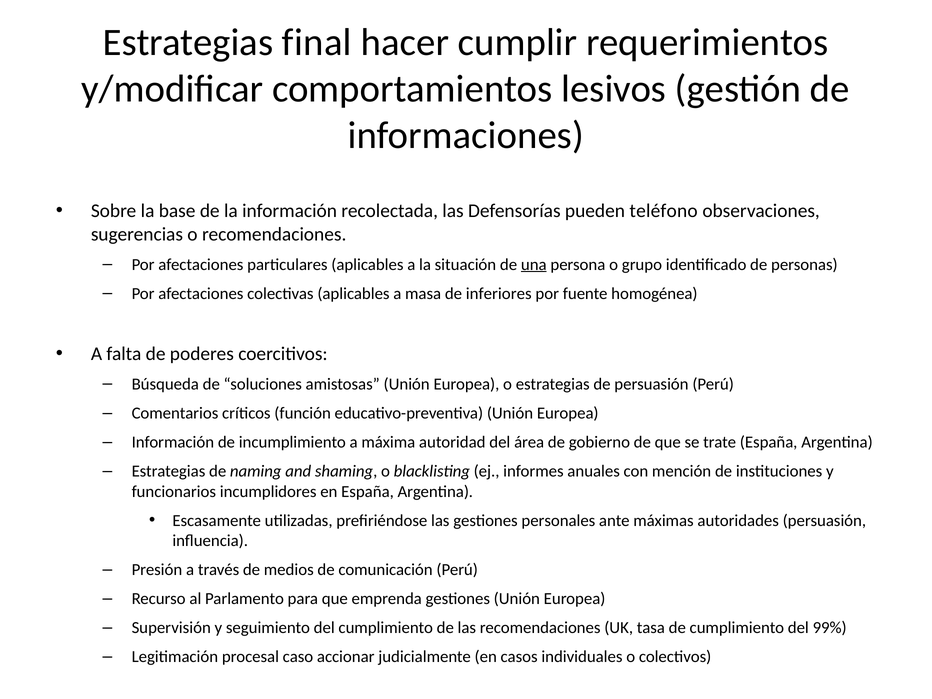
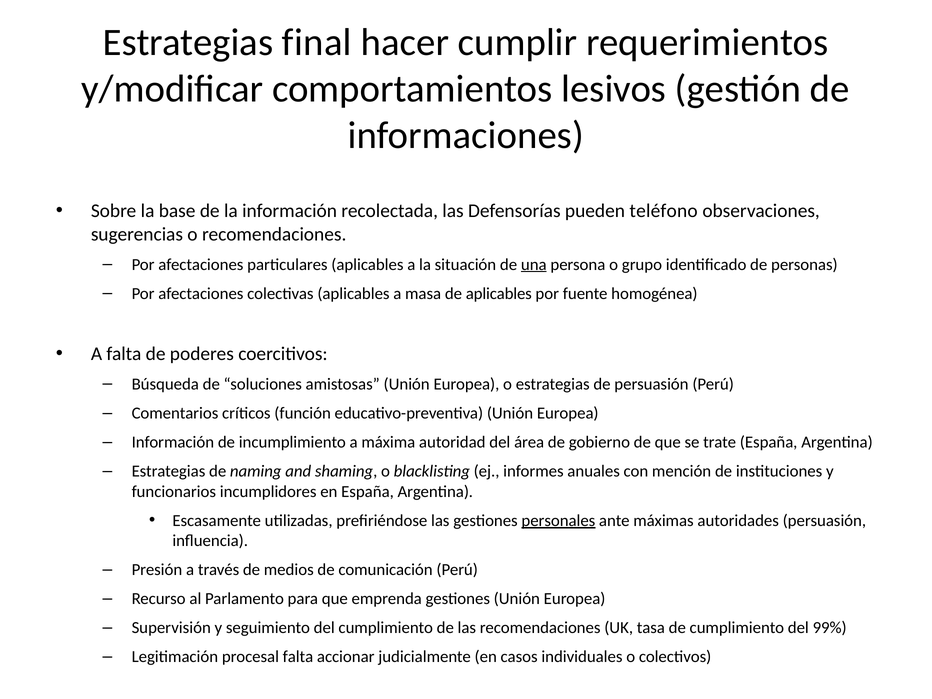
de inferiores: inferiores -> aplicables (499, 294)
personales underline: none -> present (558, 521)
procesal caso: caso -> falta (298, 657)
